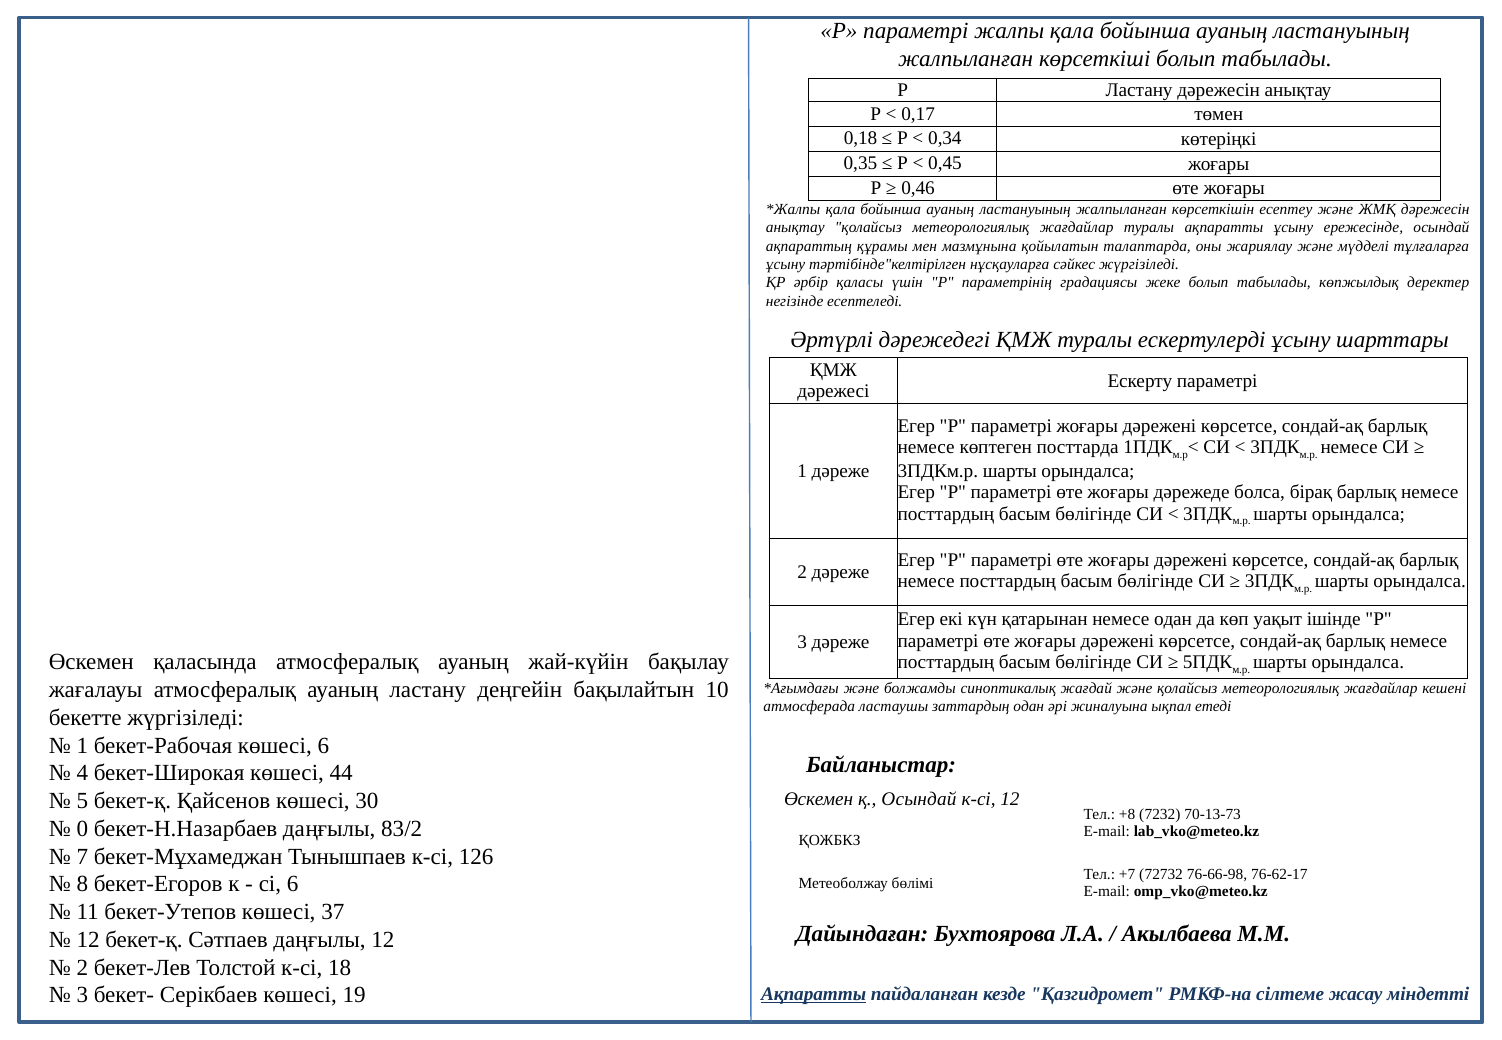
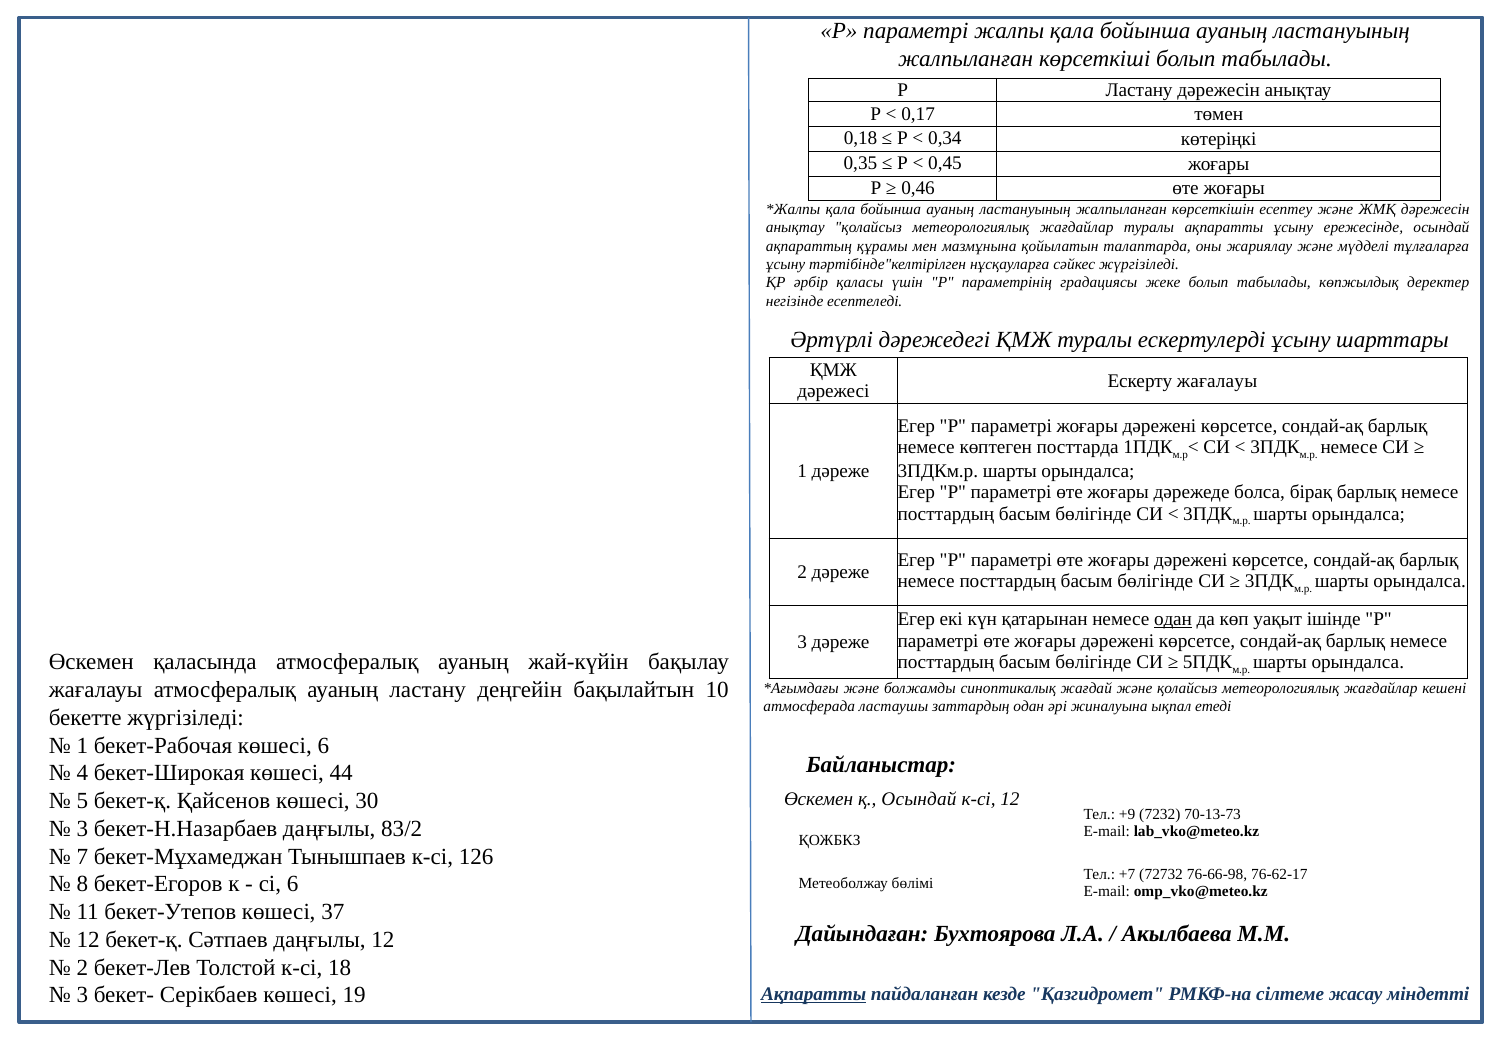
Ескерту параметрі: параметрі -> жағалауы (1217, 381)
одан underline: none -> present (1173, 619)
+8: +8 -> +9 (1127, 815)
0: 0 -> 3 (82, 829)
